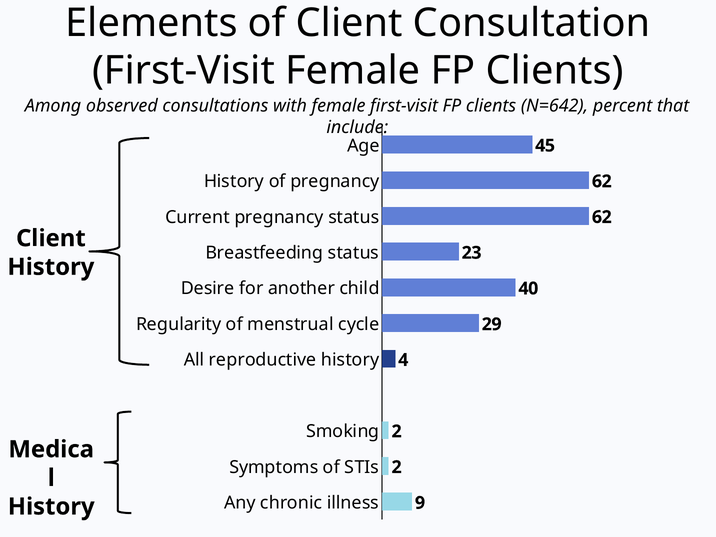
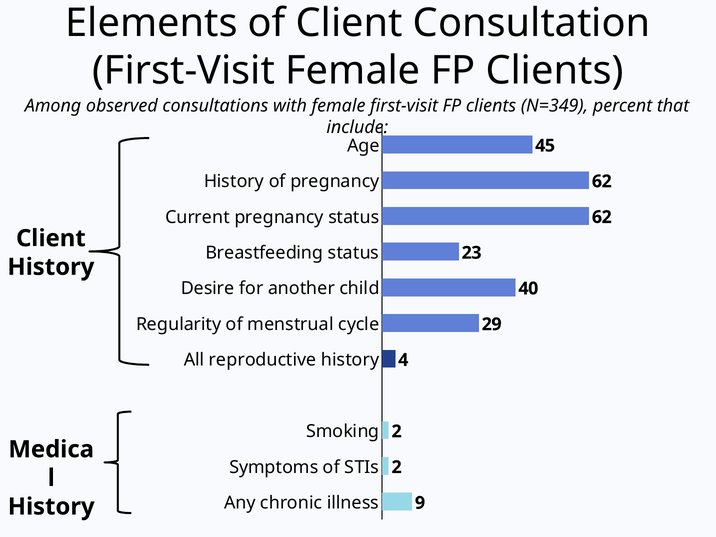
N=642: N=642 -> N=349 (555, 106)
